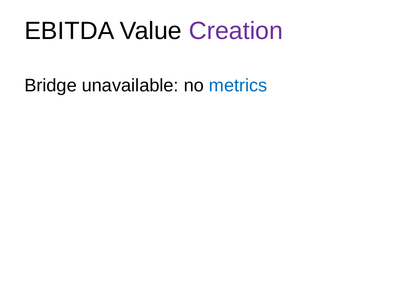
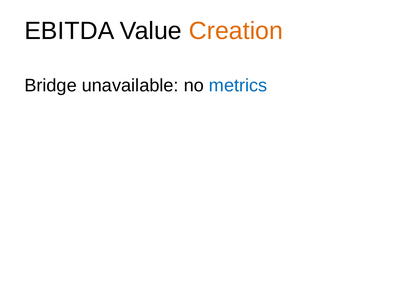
Creation colour: purple -> orange (236, 31)
